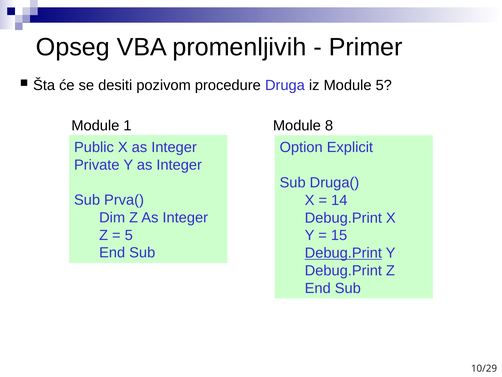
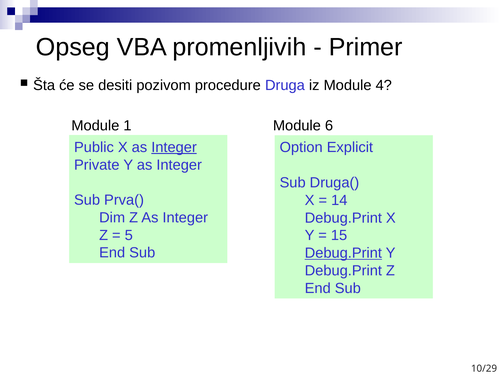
Module 5: 5 -> 4 (384, 85)
8: 8 -> 6 (329, 125)
Integer underline: none -> present (174, 147)
